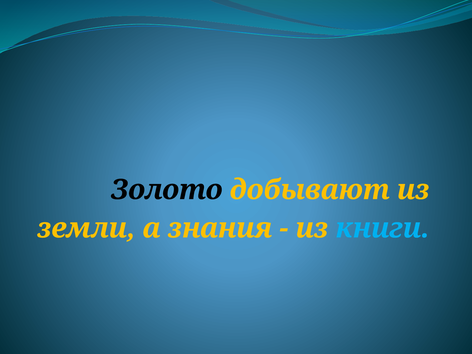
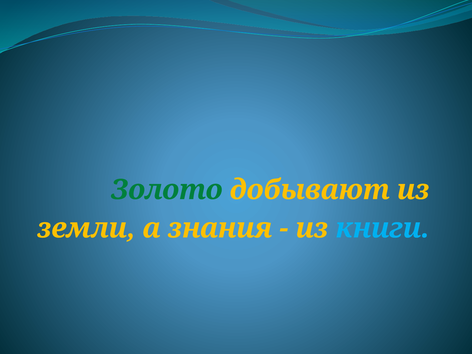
Золото colour: black -> green (167, 190)
